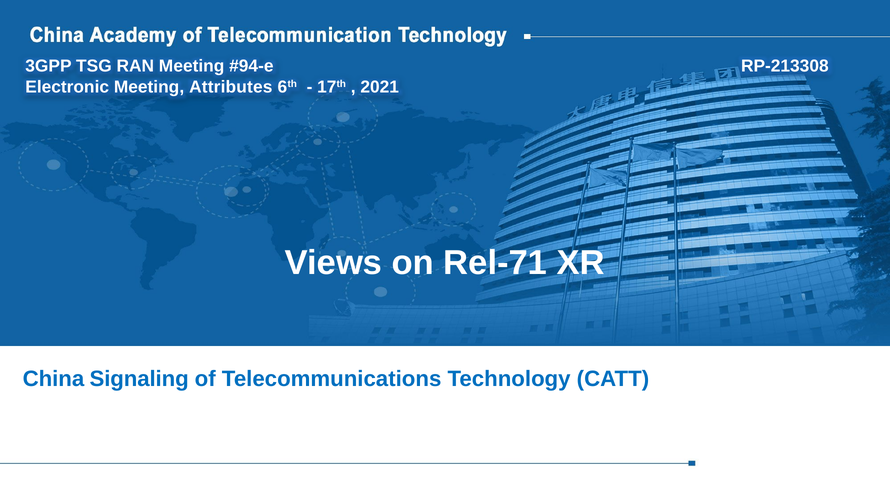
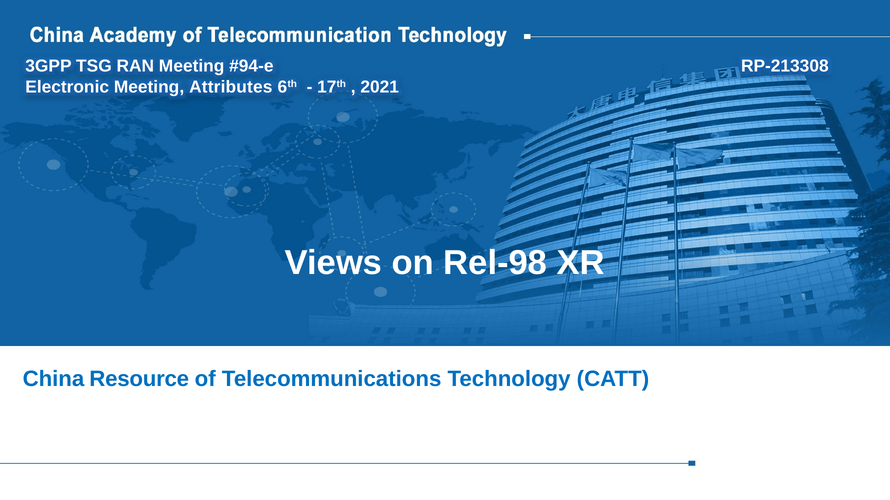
Rel-71: Rel-71 -> Rel-98 (495, 263)
Signaling: Signaling -> Resource (139, 379)
